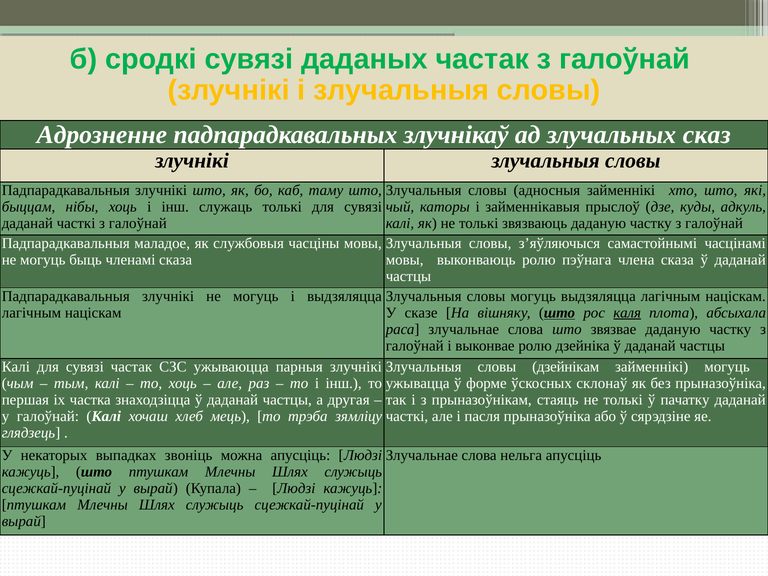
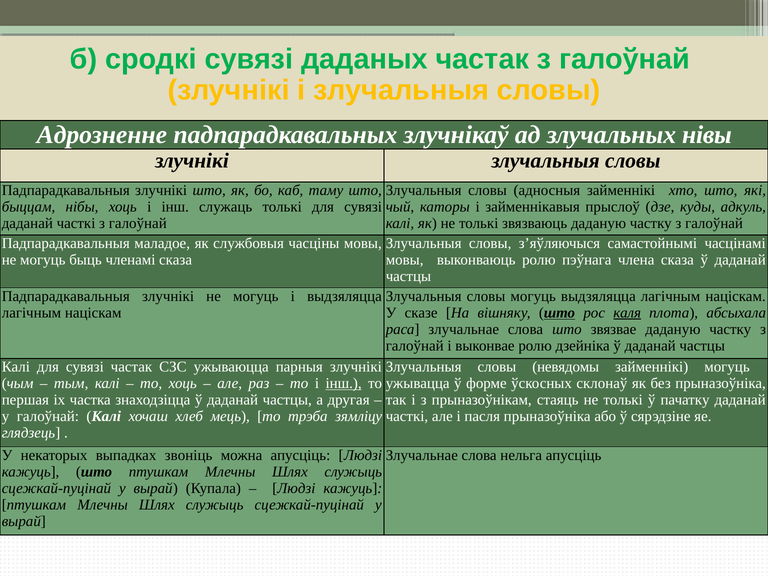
сказ: сказ -> нівы (707, 135)
дзейнікам: дзейнікам -> невядомы (566, 367)
інш underline: none -> present (344, 383)
